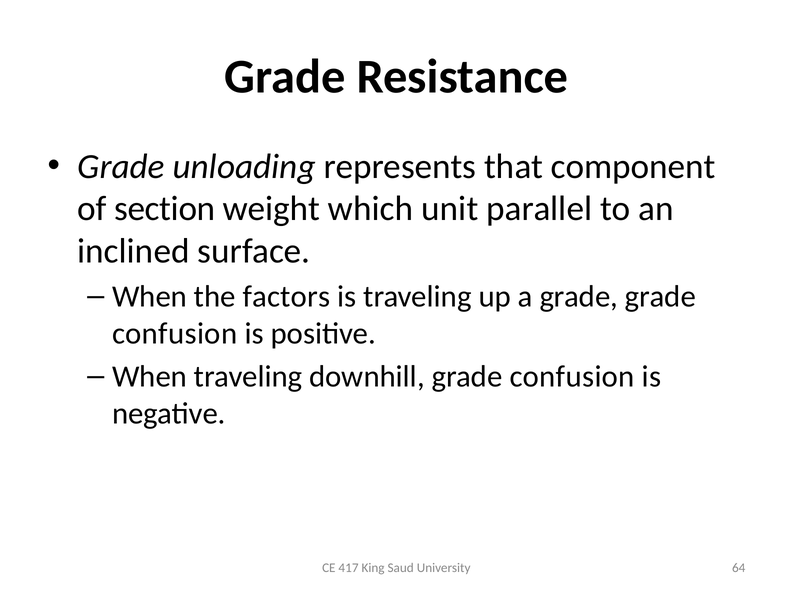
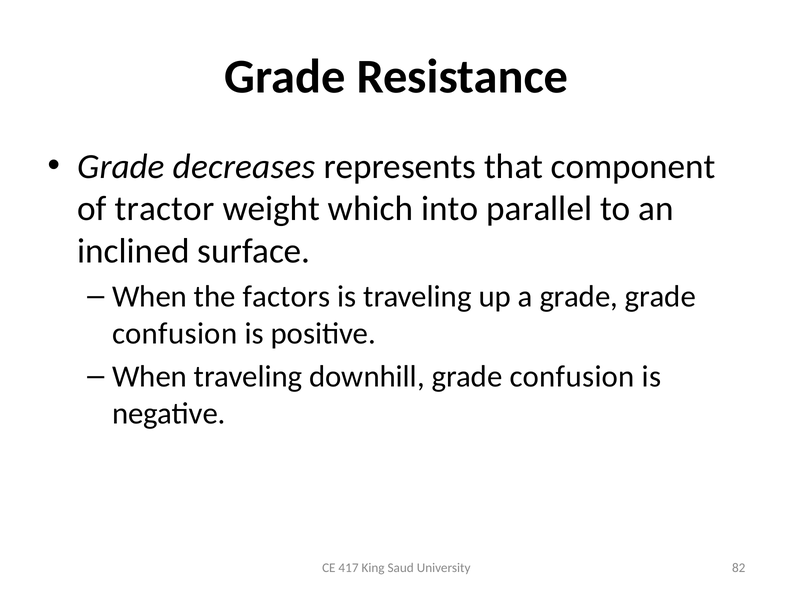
unloading: unloading -> decreases (244, 166)
section: section -> tractor (165, 209)
unit: unit -> into (450, 209)
64: 64 -> 82 (739, 568)
